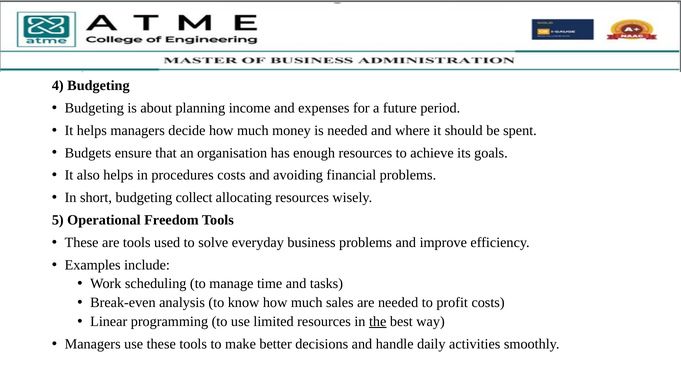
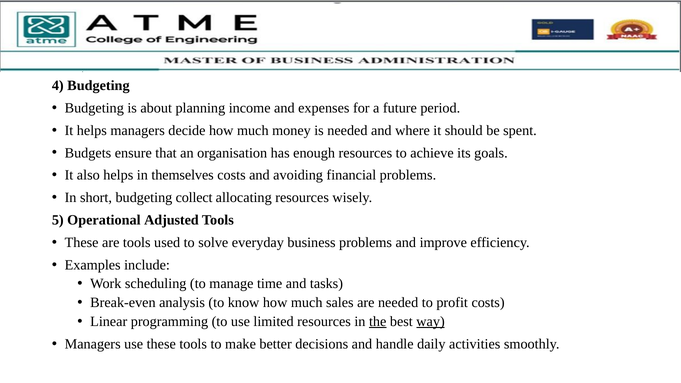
procedures: procedures -> themselves (183, 175)
Freedom: Freedom -> Adjusted (171, 220)
way underline: none -> present (431, 322)
